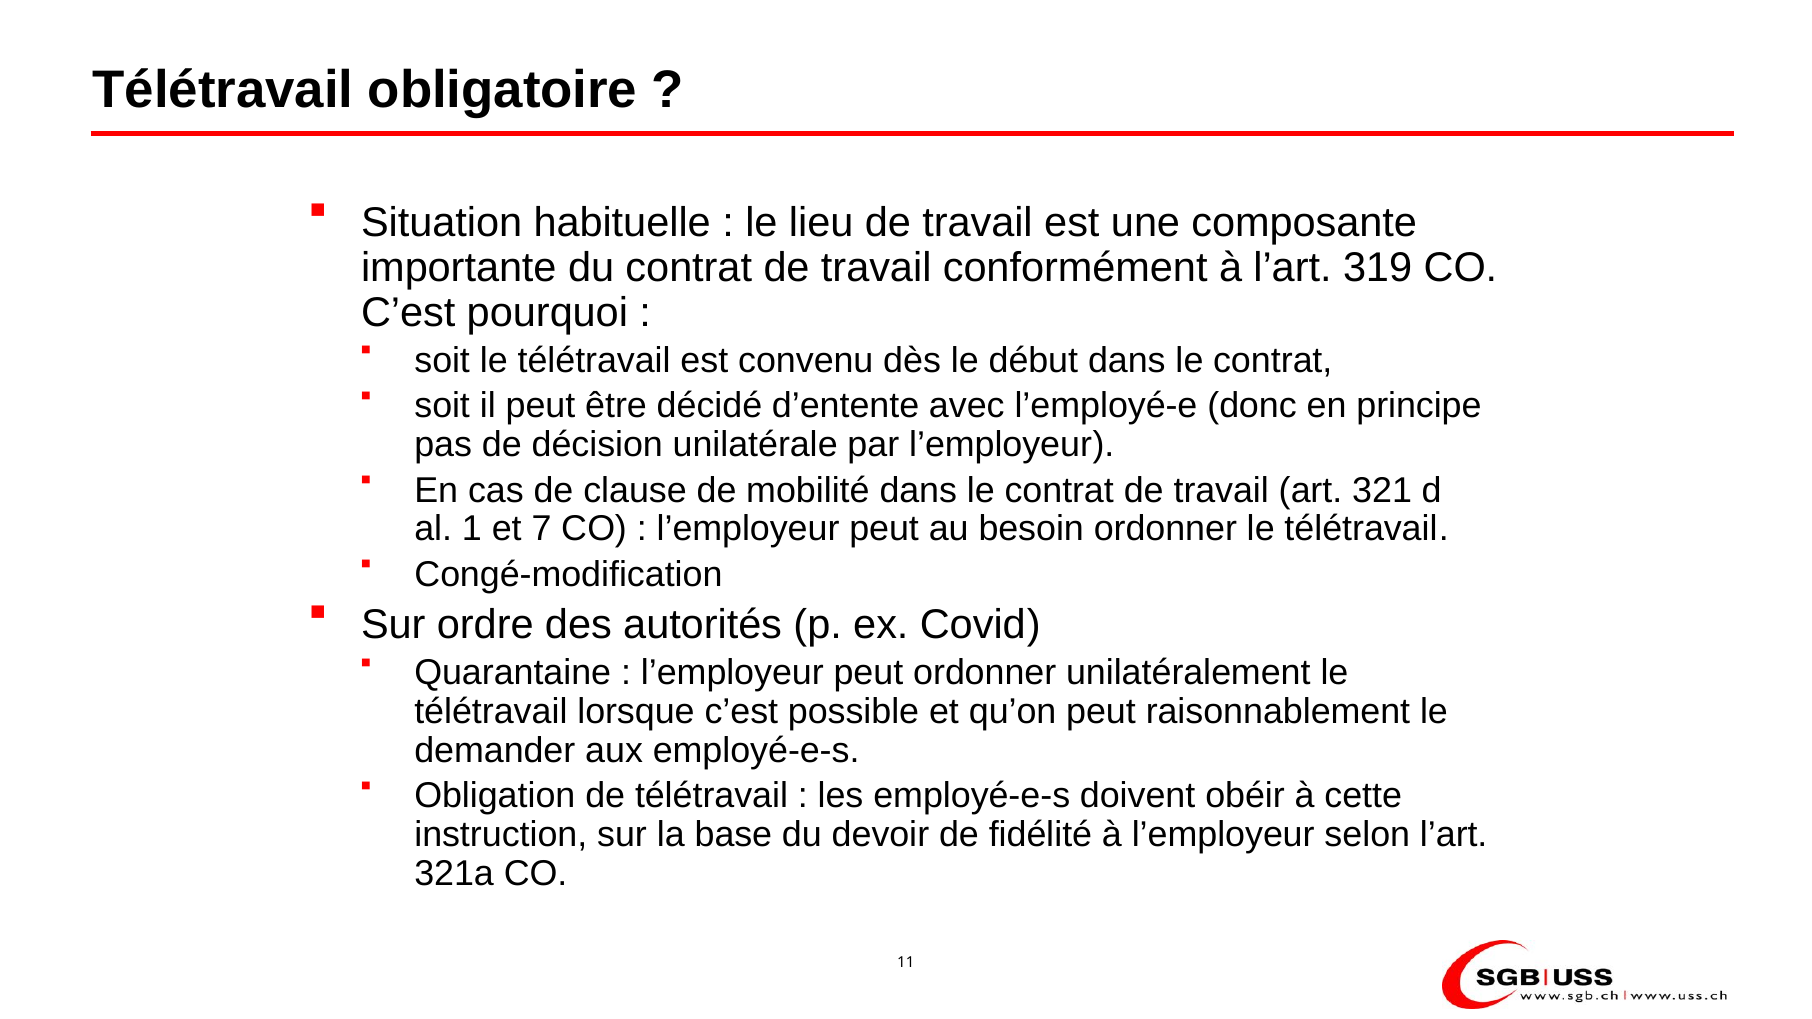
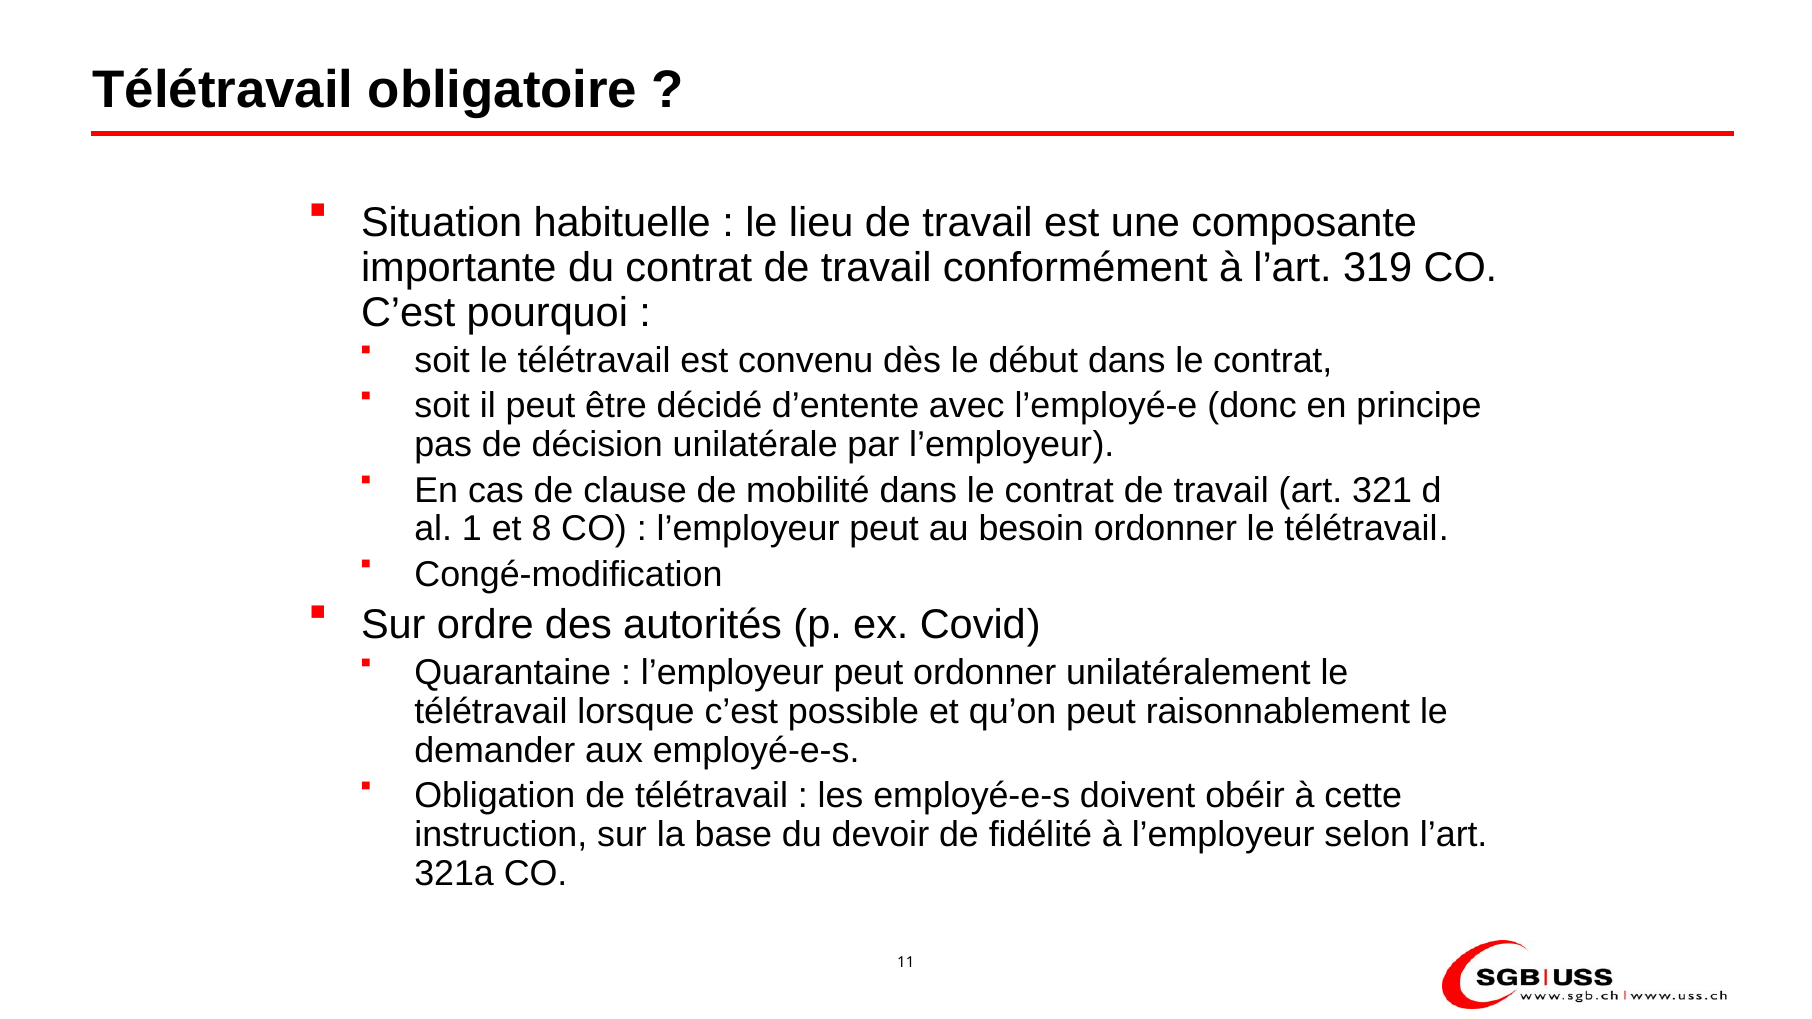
7: 7 -> 8 (542, 529)
